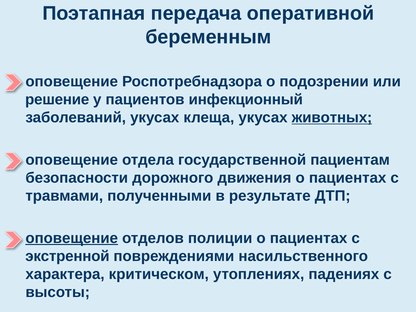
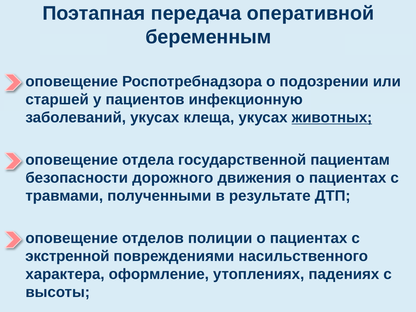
решение: решение -> старшей (57, 100)
инфекционный: инфекционный -> инфекционную (246, 100)
оповещение underline: present -> none (72, 238)
критическом: критическом -> оформление (159, 274)
